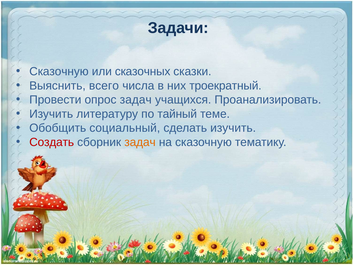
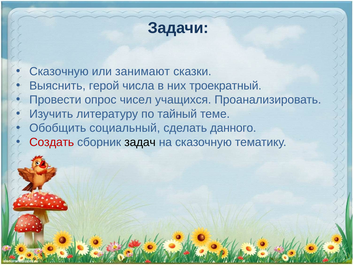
сказочных: сказочных -> занимают (143, 71)
всего: всего -> герой (104, 86)
опрос задач: задач -> чисел (136, 100)
сделать изучить: изучить -> данного (233, 128)
задач colour: orange -> black (140, 142)
